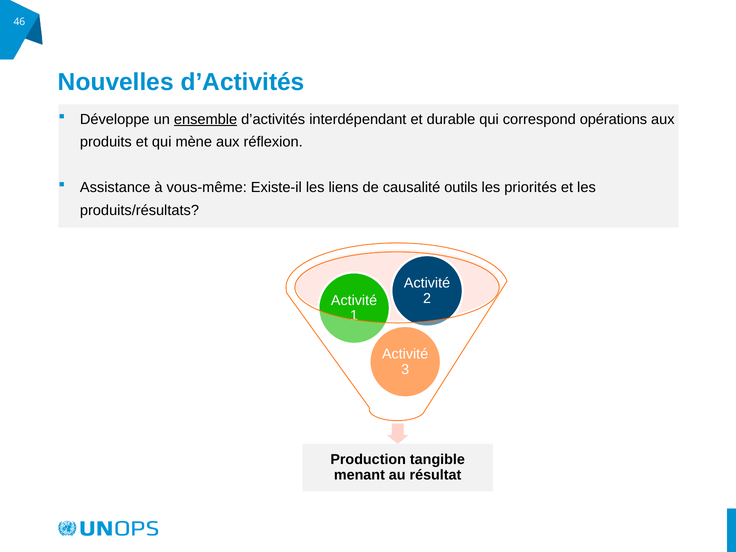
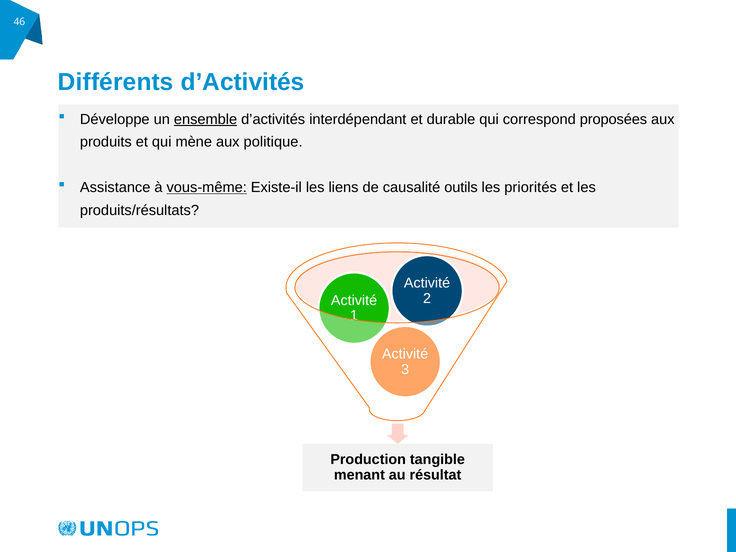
Nouvelles: Nouvelles -> Différents (116, 82)
opérations: opérations -> proposées (613, 119)
réflexion: réflexion -> politique (273, 142)
vous-même underline: none -> present (207, 187)
